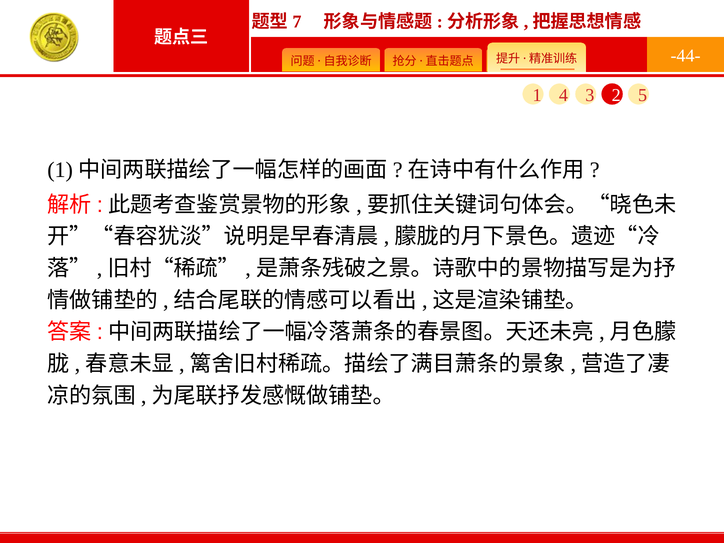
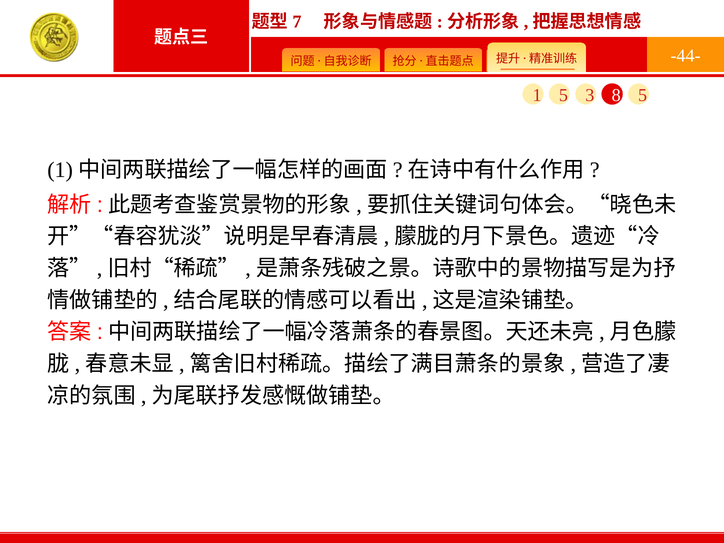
1 4: 4 -> 5 (563, 95)
2: 2 -> 8 (616, 95)
